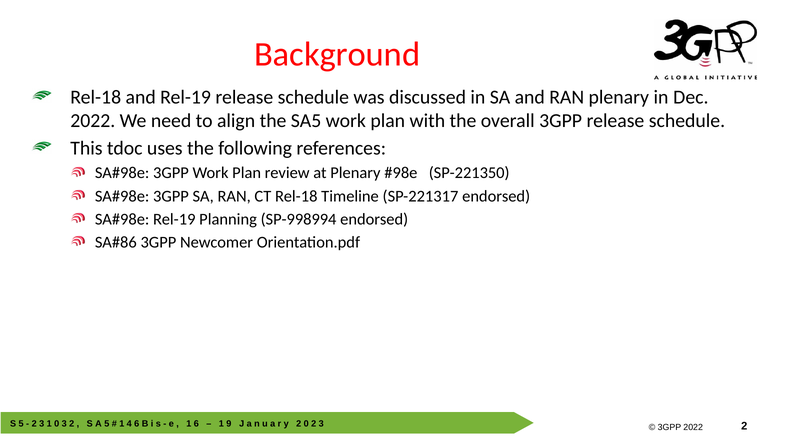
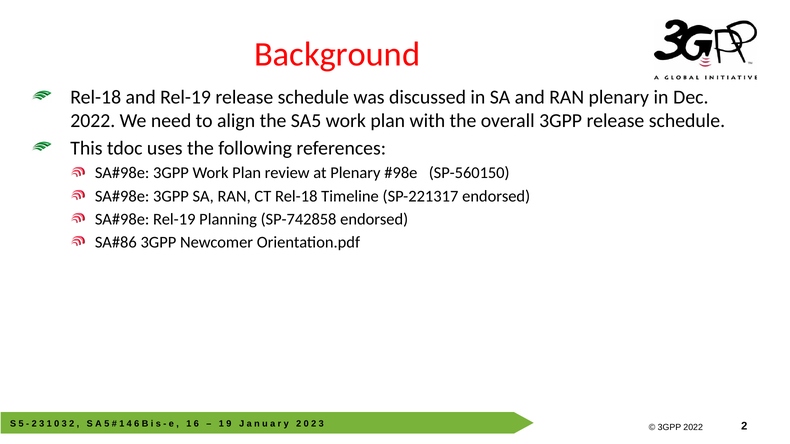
SP-221350: SP-221350 -> SP-560150 (469, 173)
SP-998994: SP-998994 -> SP-742858 (299, 219)
